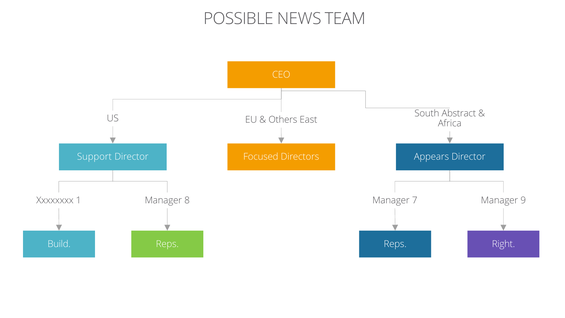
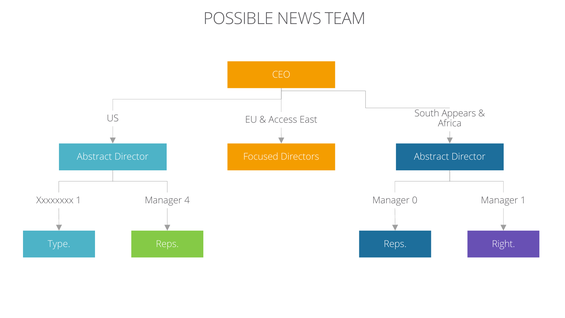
Abstract: Abstract -> Appears (459, 113)
Others: Others -> Access (283, 120)
Support: Support -> Abstract (94, 157)
Directors Appears: Appears -> Abstract (431, 157)
8: 8 -> 4 (187, 200)
7: 7 -> 0 (415, 200)
Manager 9: 9 -> 1 (523, 200)
Build: Build -> Type (59, 244)
